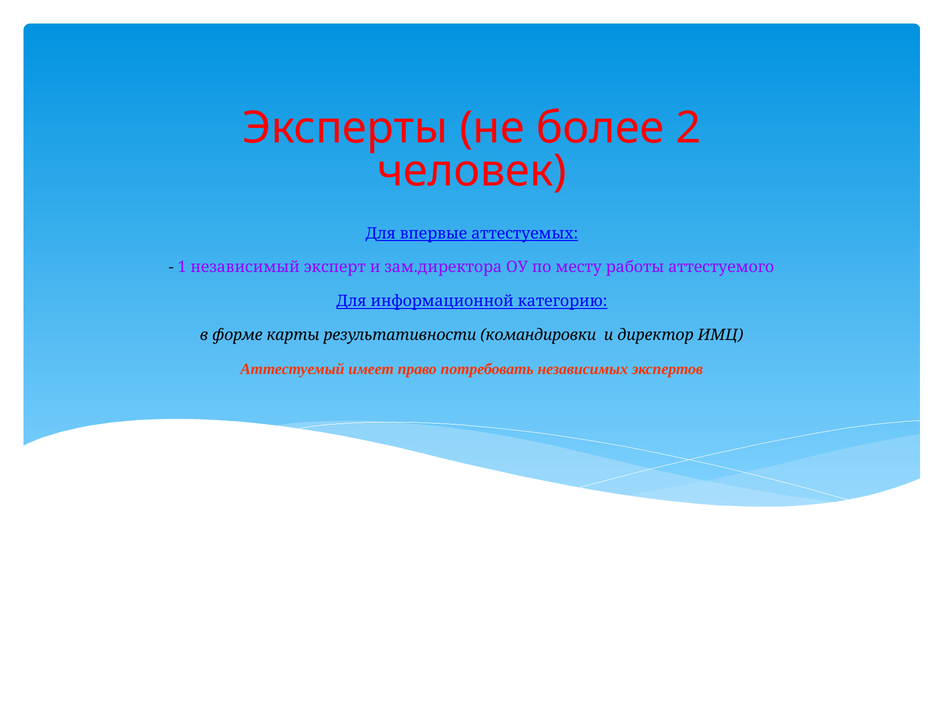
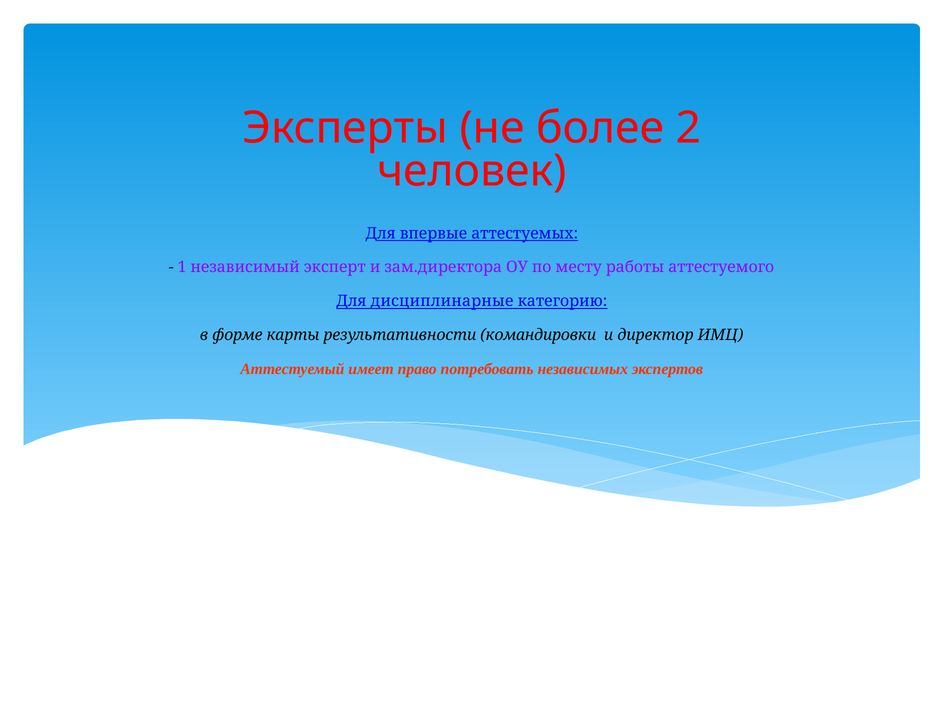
информационной: информационной -> дисциплинарные (442, 301)
